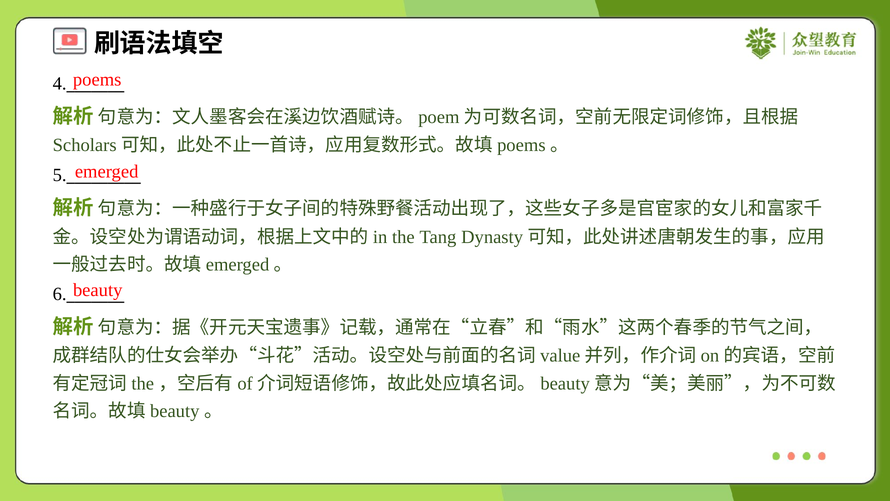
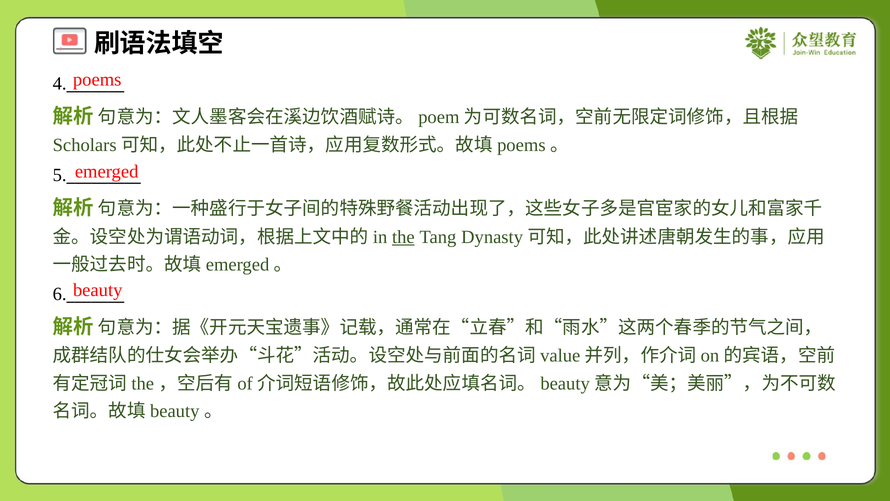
the underline: none -> present (403, 237)
